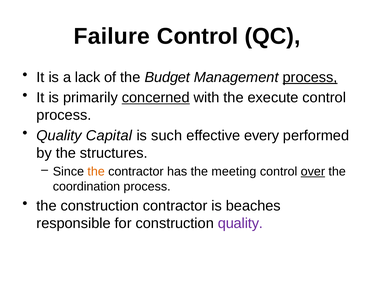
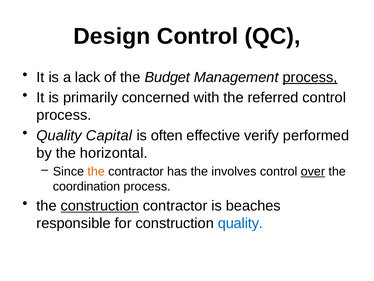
Failure: Failure -> Design (112, 36)
concerned underline: present -> none (156, 97)
execute: execute -> referred (273, 97)
such: such -> often (167, 135)
every: every -> verify (262, 135)
structures: structures -> horizontal (114, 153)
meeting: meeting -> involves (234, 171)
construction underline: none -> present (100, 206)
quality colour: purple -> blue (240, 223)
